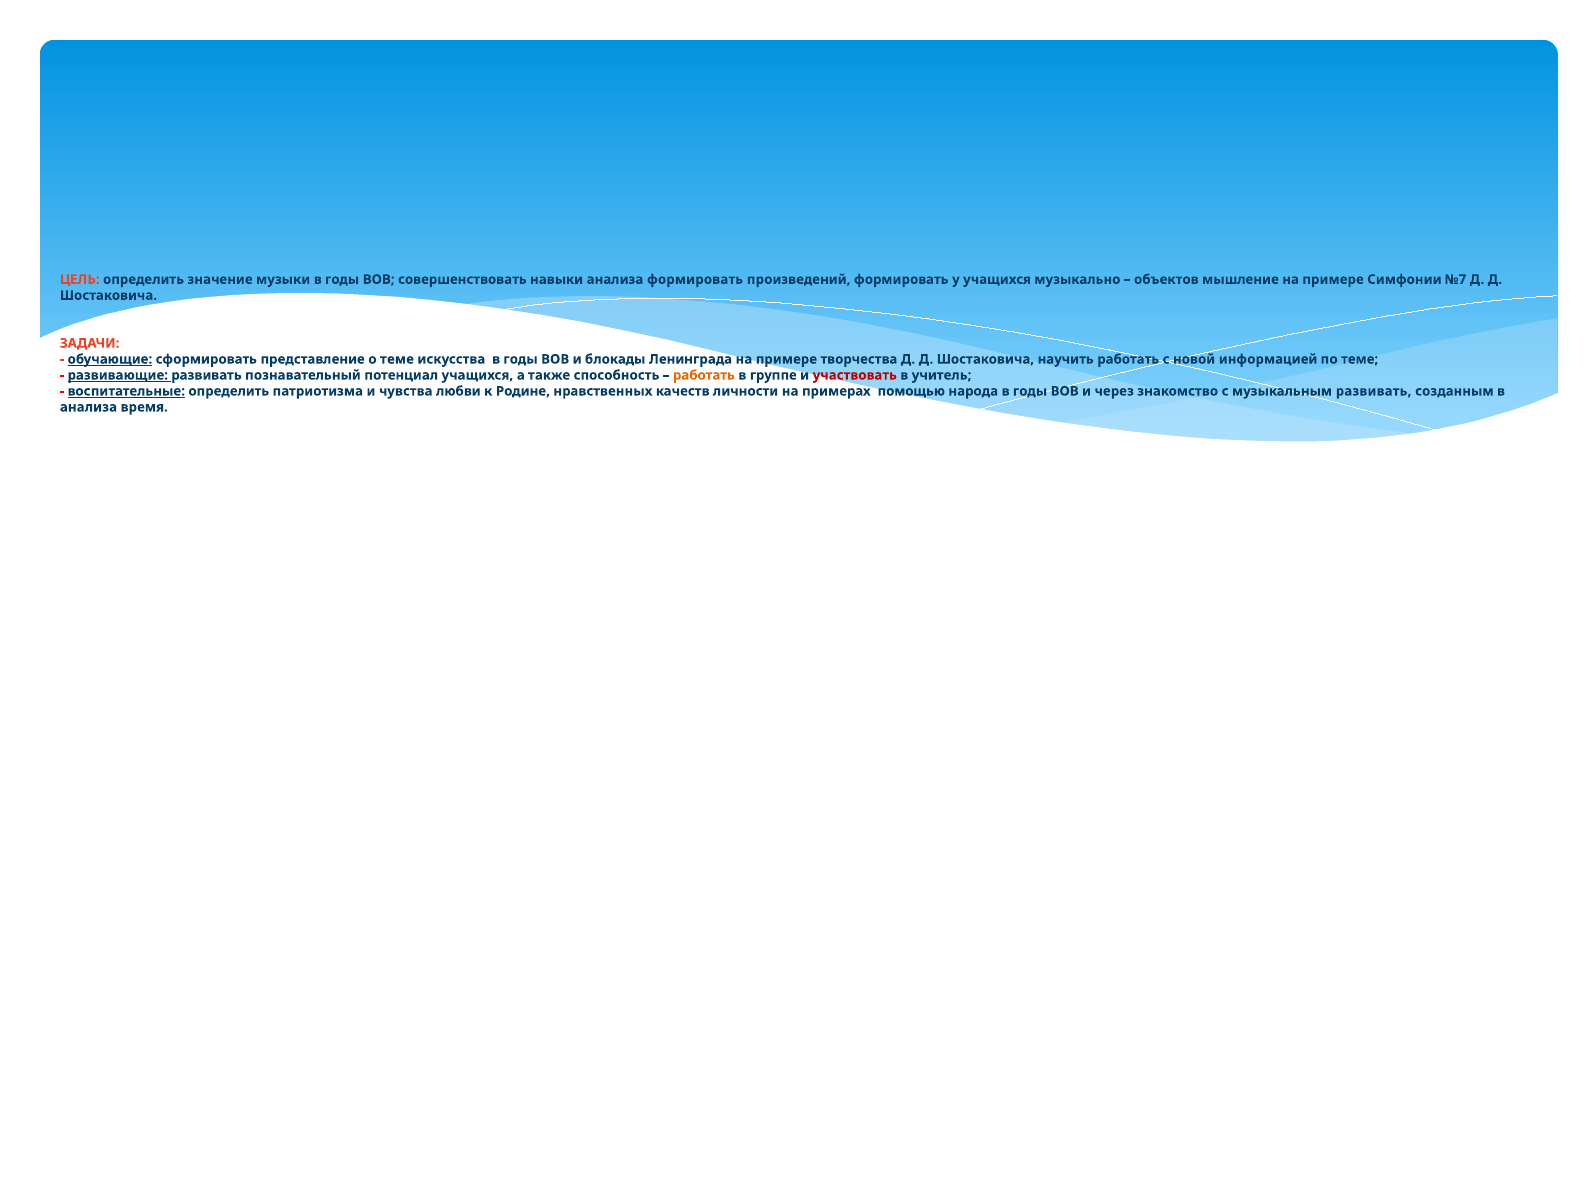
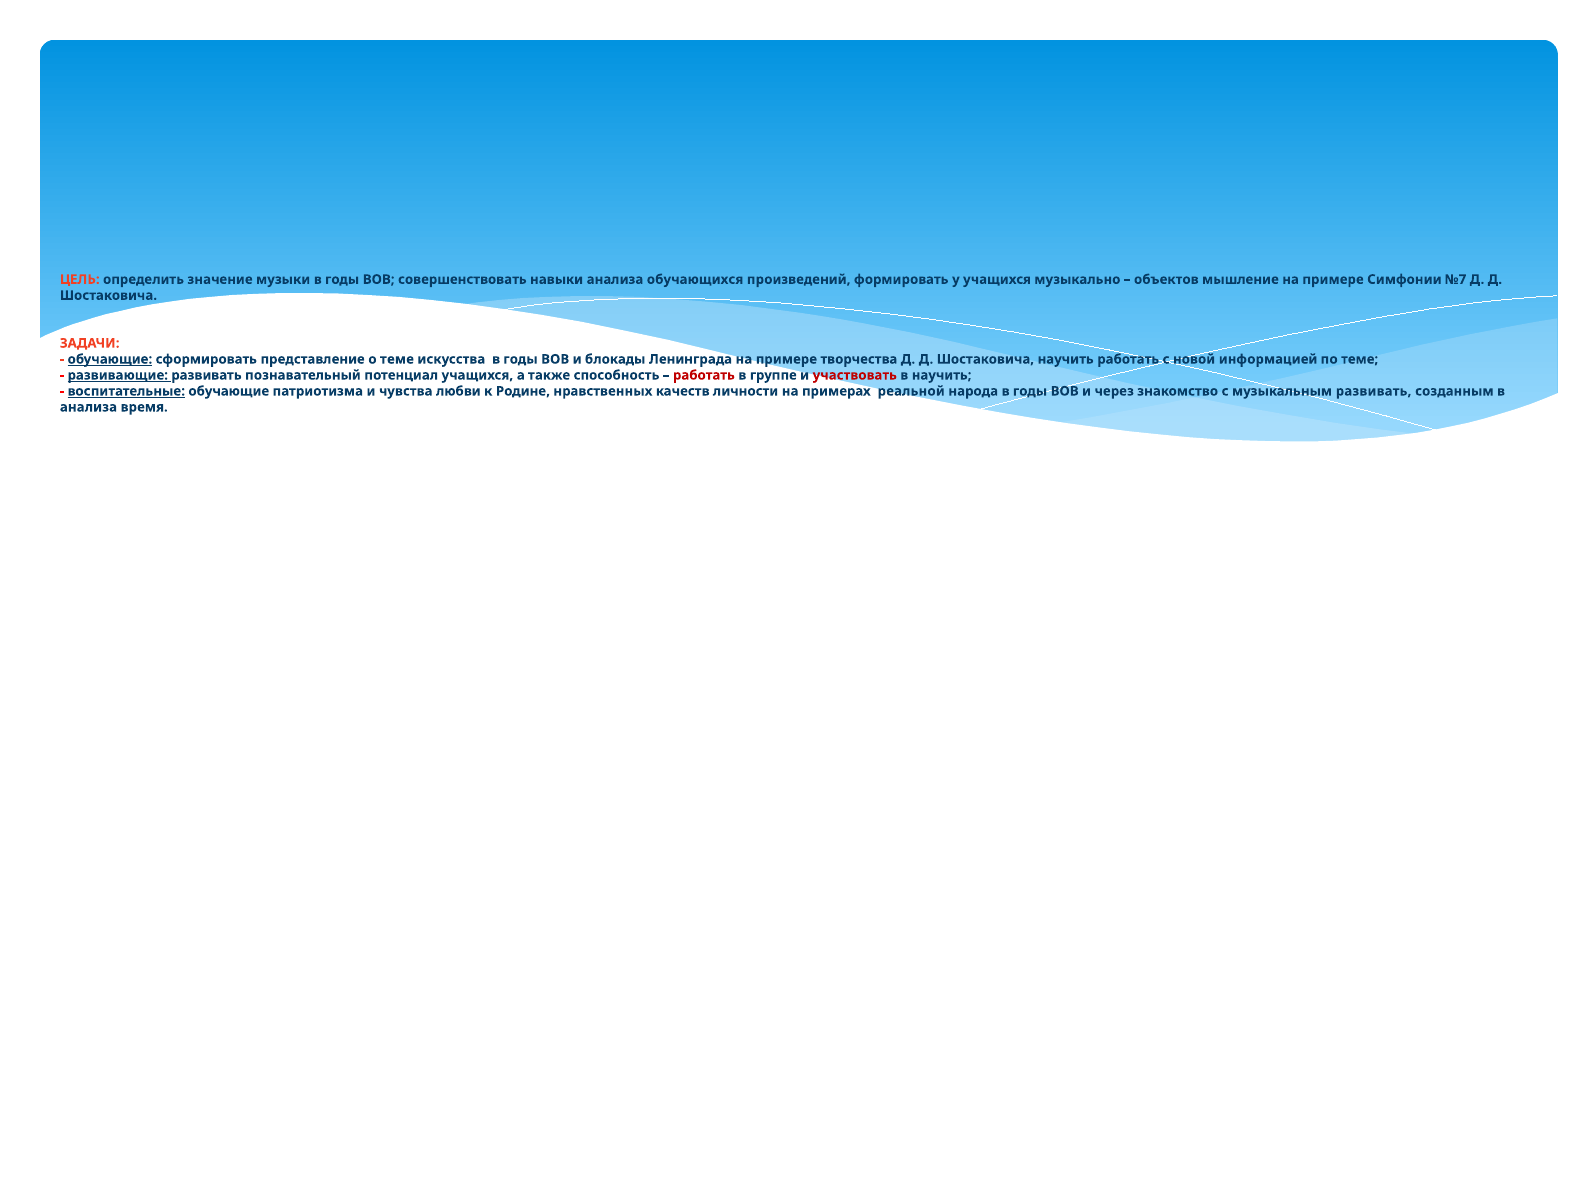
анализа формировать: формировать -> обучающихся (695, 279)
работать colour: orange -> red (704, 375)
в учитель: учитель -> научить (942, 375)
воспитательные определить: определить -> обучающие (229, 391)
помощью: помощью -> реальной (911, 391)
